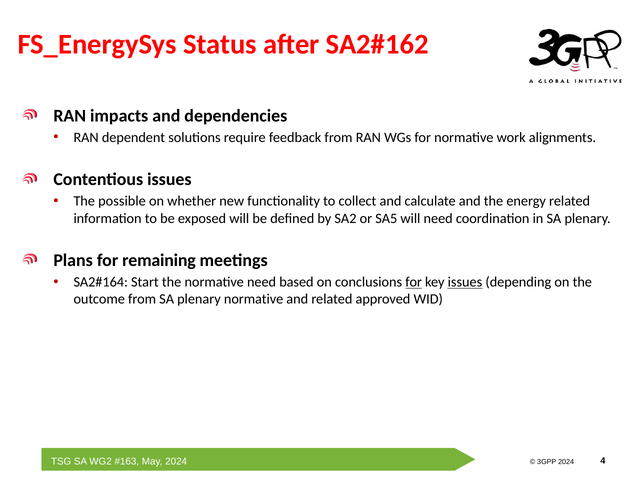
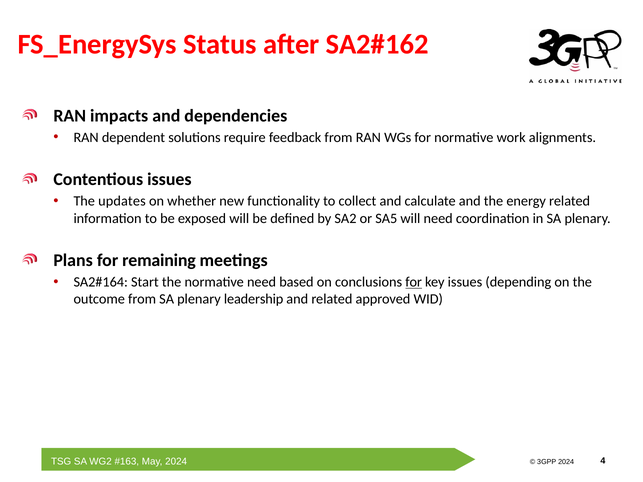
possible: possible -> updates (122, 201)
issues underline: present -> none (465, 282)
plenary normative: normative -> leadership (254, 299)
